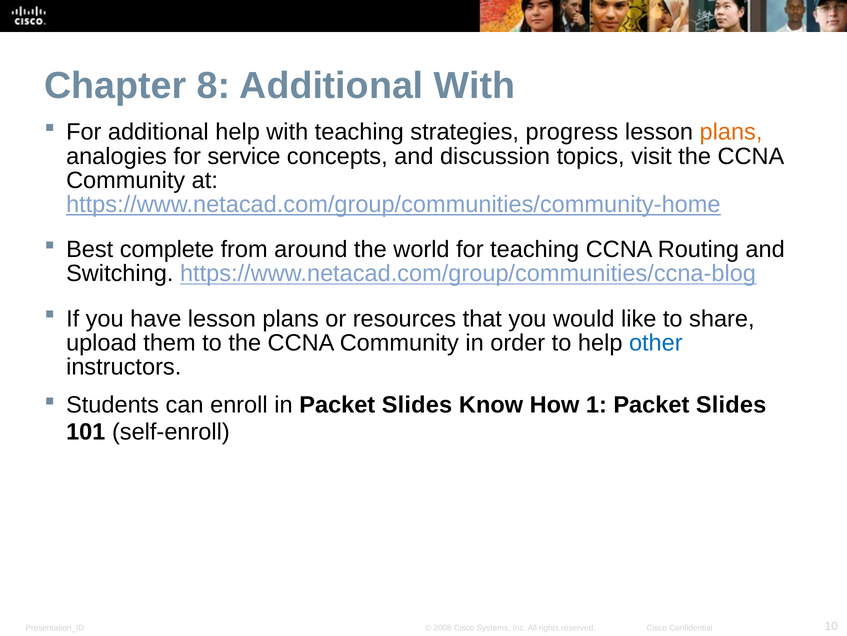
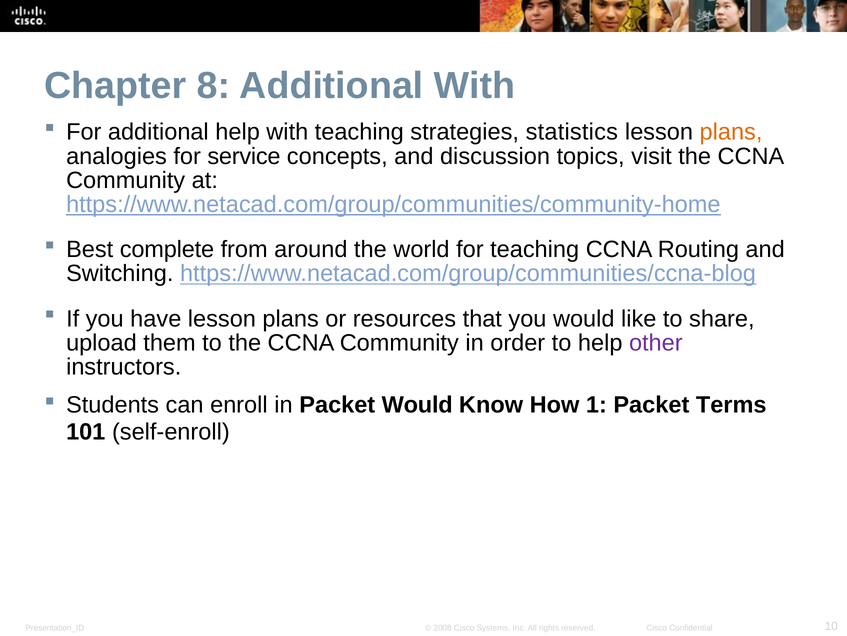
progress: progress -> statistics (572, 132)
other colour: blue -> purple (656, 342)
in Packet Slides: Slides -> Would (417, 405)
1 Packet Slides: Slides -> Terms (731, 405)
